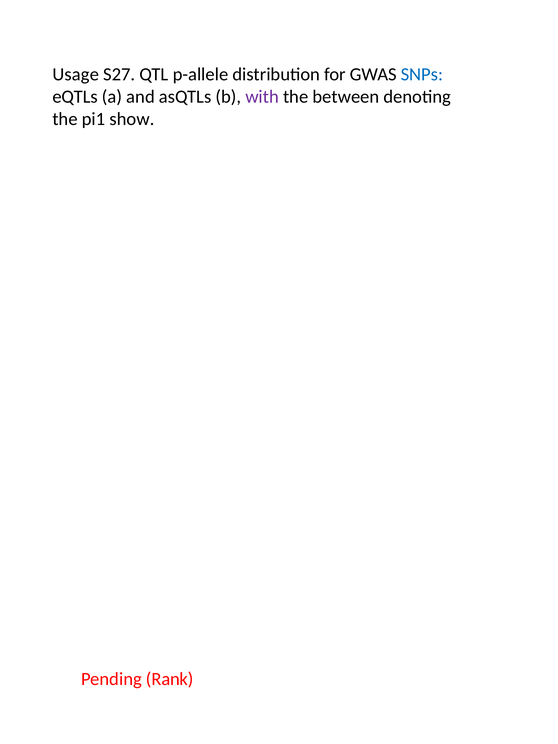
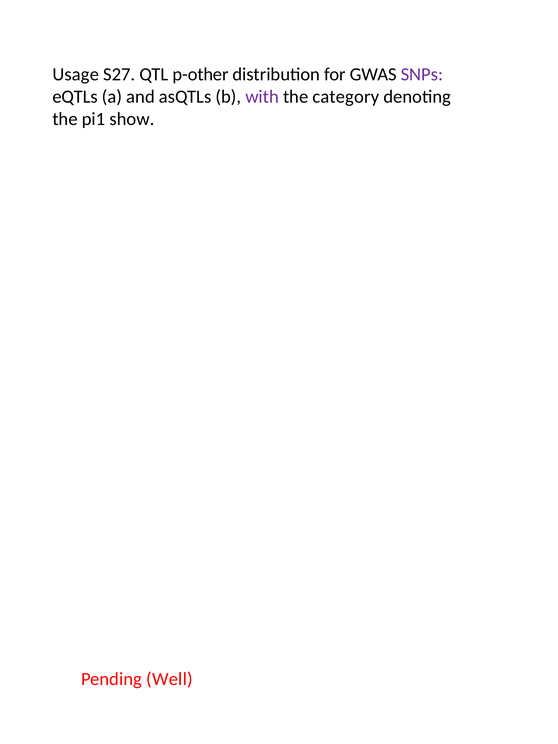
p-allele: p-allele -> p-other (201, 74)
SNPs colour: blue -> purple (422, 74)
between: between -> category (346, 97)
Rank: Rank -> Well (170, 679)
